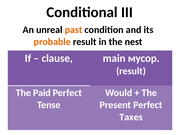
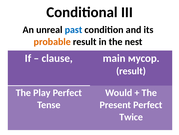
past colour: orange -> blue (74, 30)
Paid: Paid -> Play (42, 92)
Taxes: Taxes -> Twice (131, 116)
